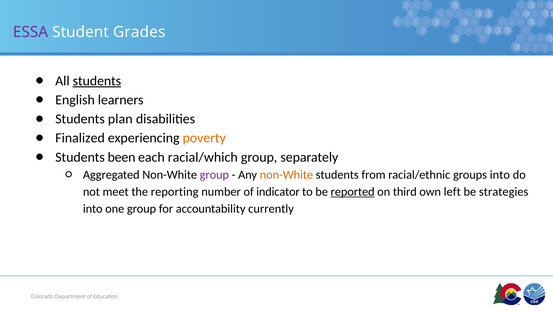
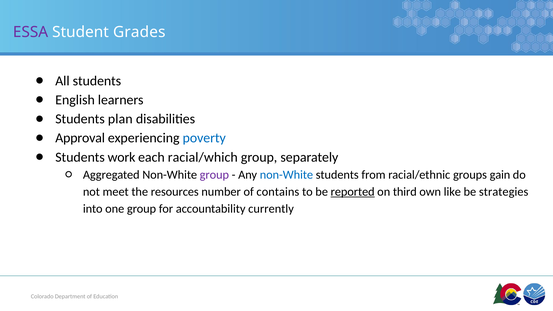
students underline: present -> none (97, 81)
Finalized: Finalized -> Approval (80, 138)
poverty colour: orange -> blue (204, 138)
been: been -> work (122, 157)
non-White colour: orange -> blue (286, 175)
groups into: into -> gain (500, 175)
reporting: reporting -> resources (175, 192)
indicator: indicator -> contains (278, 192)
left: left -> like (452, 192)
